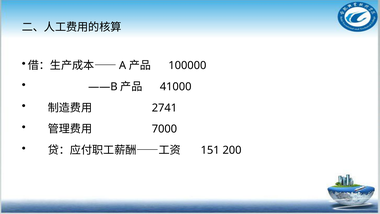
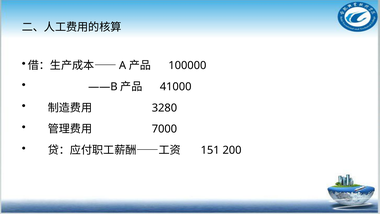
2741: 2741 -> 3280 (164, 108)
